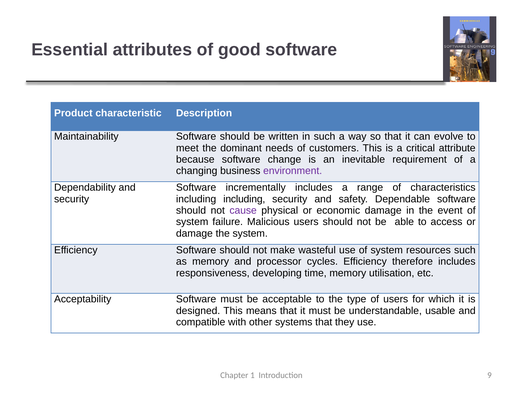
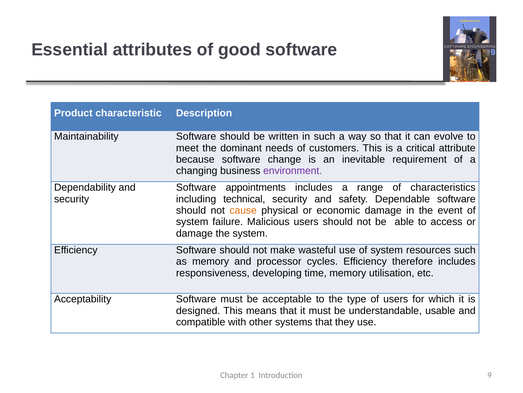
incrementally: incrementally -> appointments (256, 187)
including including: including -> technical (244, 199)
cause colour: purple -> orange (243, 210)
